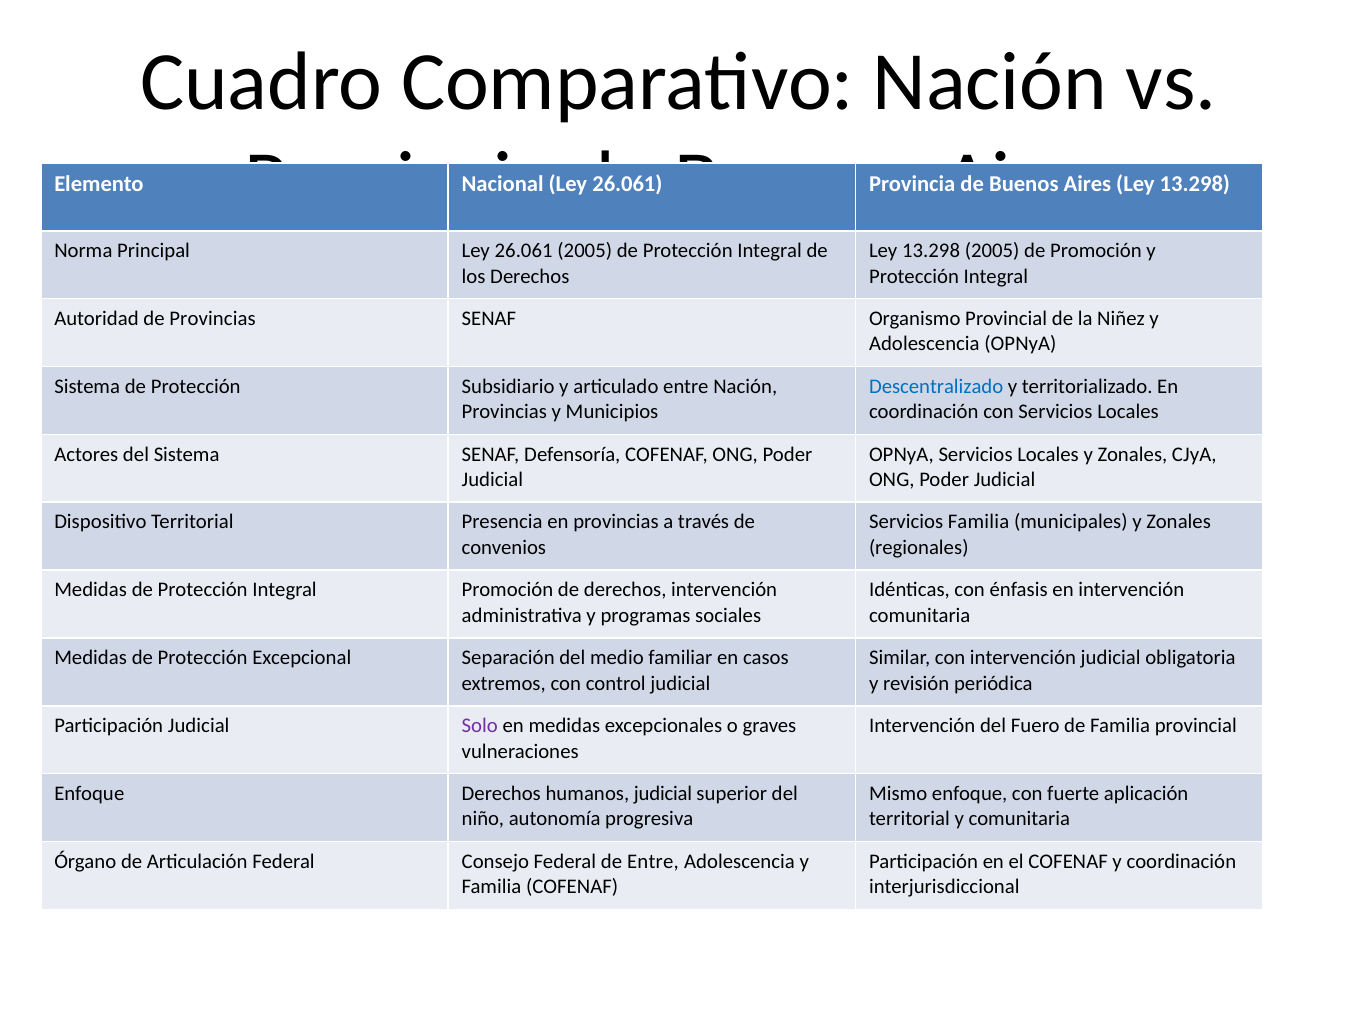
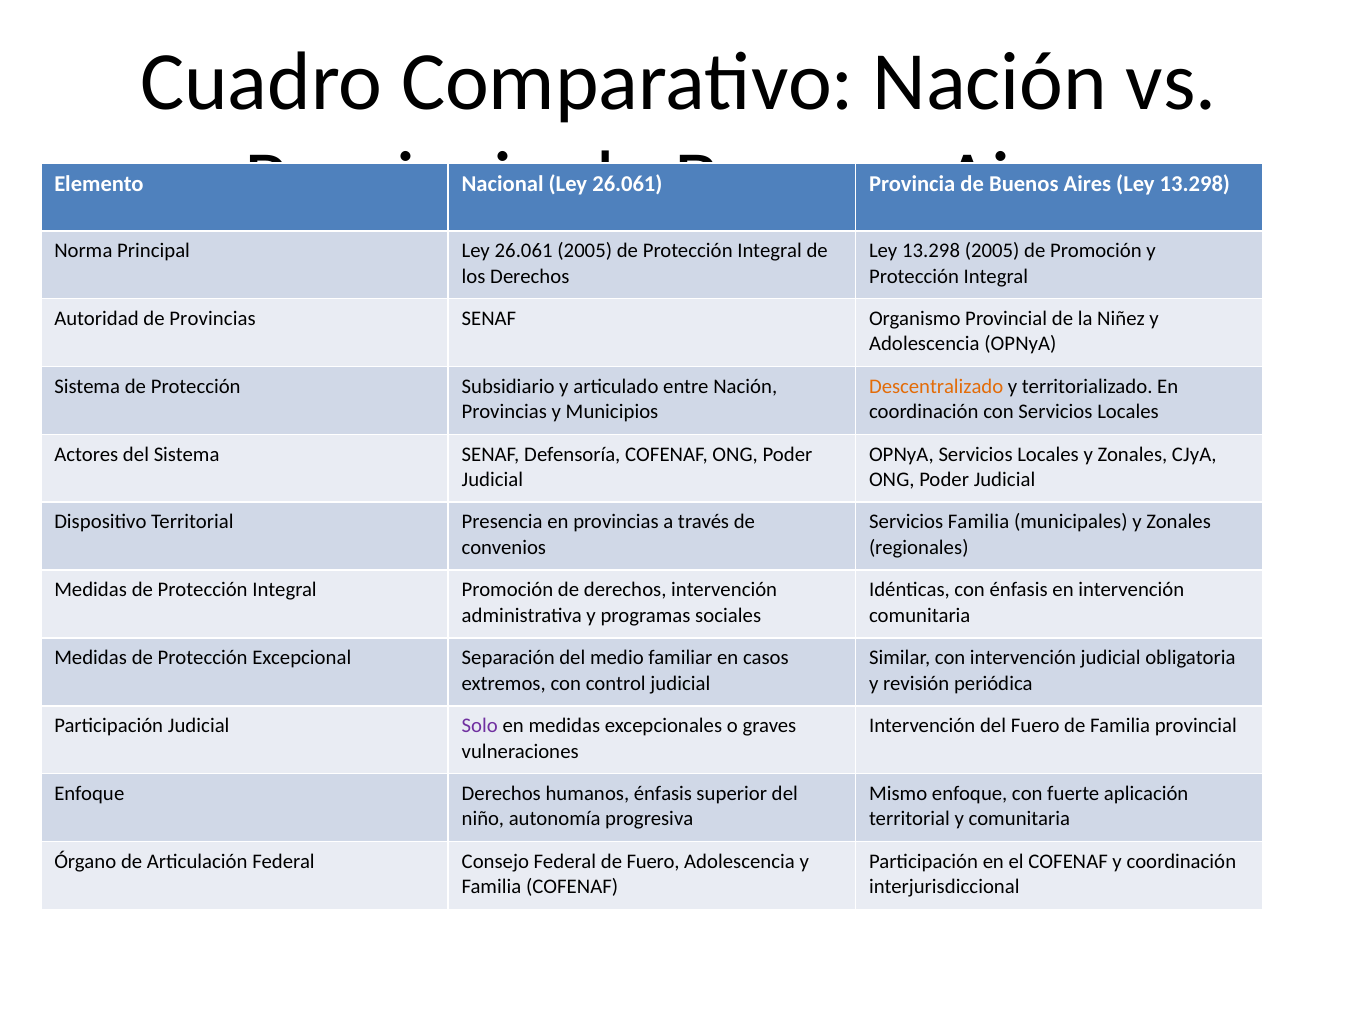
Descentralizado colour: blue -> orange (936, 387)
humanos judicial: judicial -> énfasis (663, 794)
de Entre: Entre -> Fuero (653, 862)
